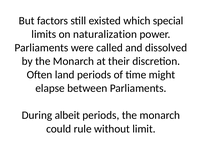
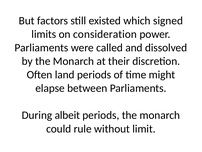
special: special -> signed (168, 21)
naturalization: naturalization -> consideration (105, 34)
